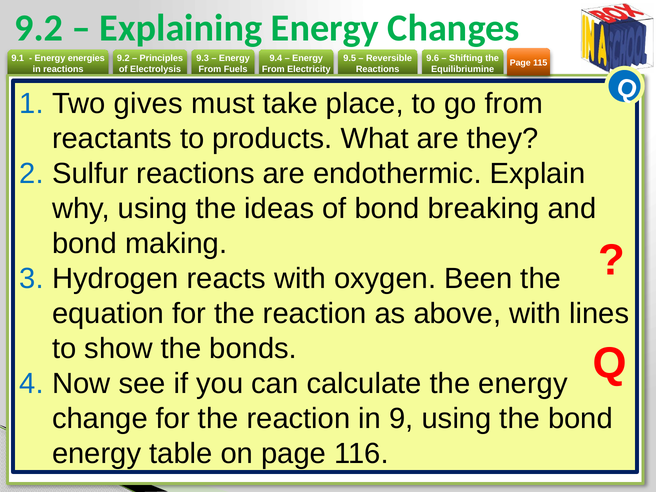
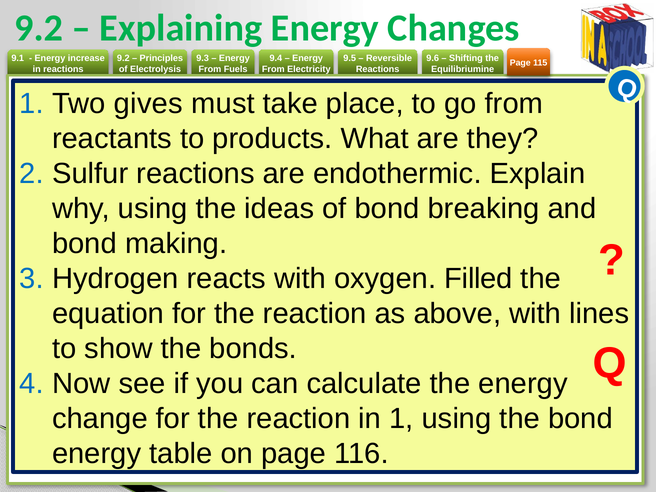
energies: energies -> increase (86, 58)
Been: Been -> Filled (478, 279)
in 9: 9 -> 1 (401, 418)
